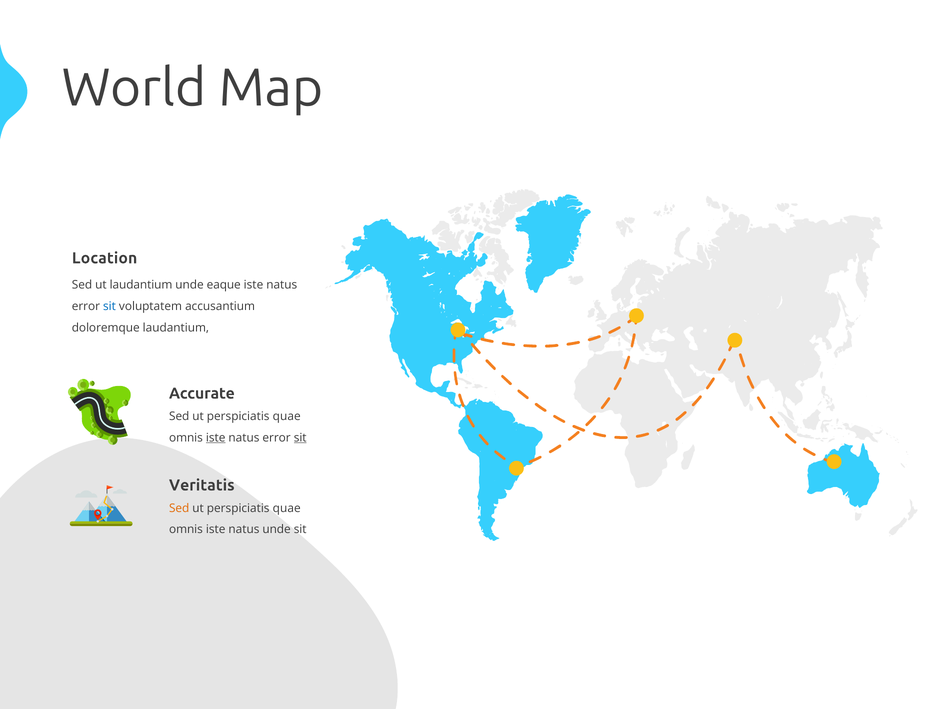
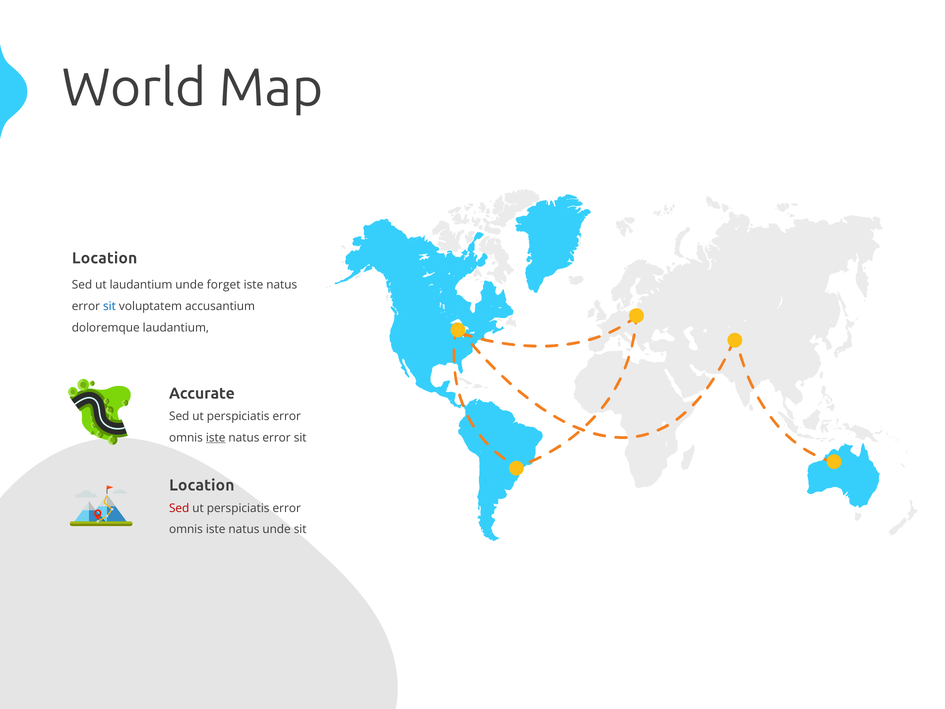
eaque: eaque -> forget (224, 285)
quae: quae -> error (287, 416)
sit underline: present -> none (300, 437)
Veritatis: Veritatis -> Location (202, 485)
Sed colour: orange -> red (179, 508)
quae: quae -> error (287, 508)
